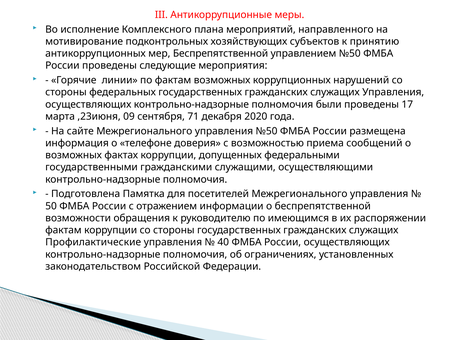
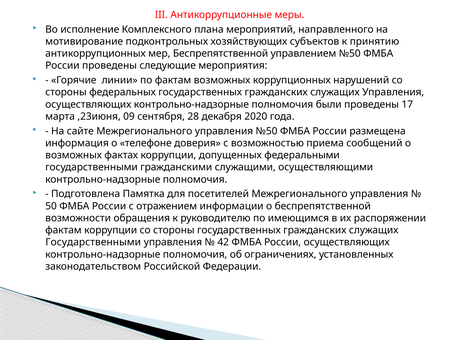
71: 71 -> 28 (193, 117)
Профилактические: Профилактические -> Государственными (93, 243)
40: 40 -> 42 (223, 243)
